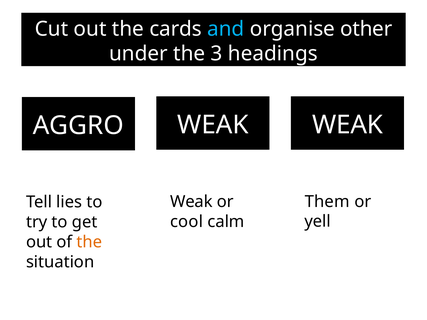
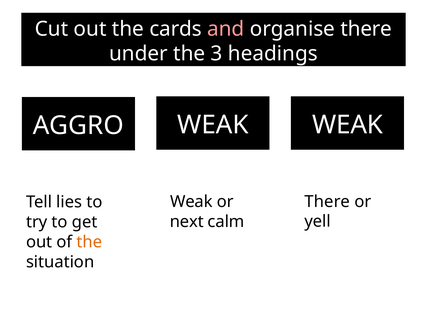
and colour: light blue -> pink (226, 29)
organise other: other -> there (366, 29)
Them: Them -> There (327, 202)
cool: cool -> next (187, 222)
